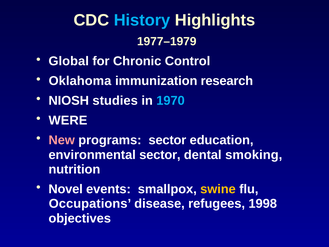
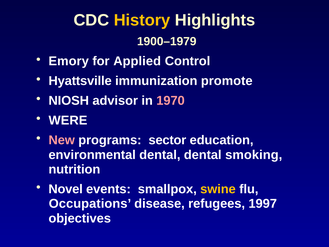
History colour: light blue -> yellow (142, 20)
1977–1979: 1977–1979 -> 1900–1979 (167, 41)
Global: Global -> Emory (69, 61)
Chronic: Chronic -> Applied (137, 61)
Oklahoma: Oklahoma -> Hyattsville (80, 81)
research: research -> promote (227, 81)
studies: studies -> advisor (115, 101)
1970 colour: light blue -> pink (171, 101)
environmental sector: sector -> dental (160, 155)
1998: 1998 -> 1997 (263, 204)
